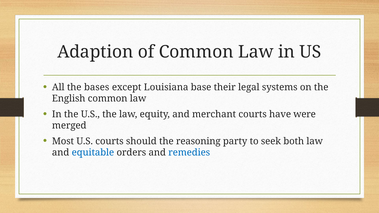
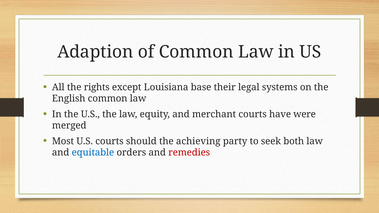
bases: bases -> rights (97, 87)
reasoning: reasoning -> achieving (198, 141)
remedies colour: blue -> red (189, 153)
